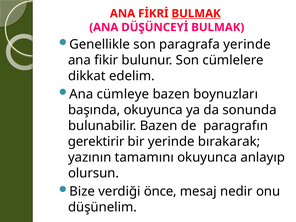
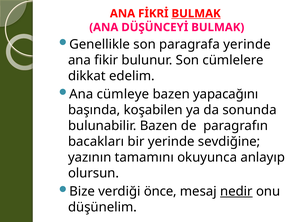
boynuzları: boynuzları -> yapacağını (226, 94)
başında okuyunca: okuyunca -> koşabilen (153, 110)
gerektirir: gerektirir -> bacakları (96, 142)
bırakarak: bırakarak -> sevdiğine (229, 142)
nedir underline: none -> present (236, 191)
